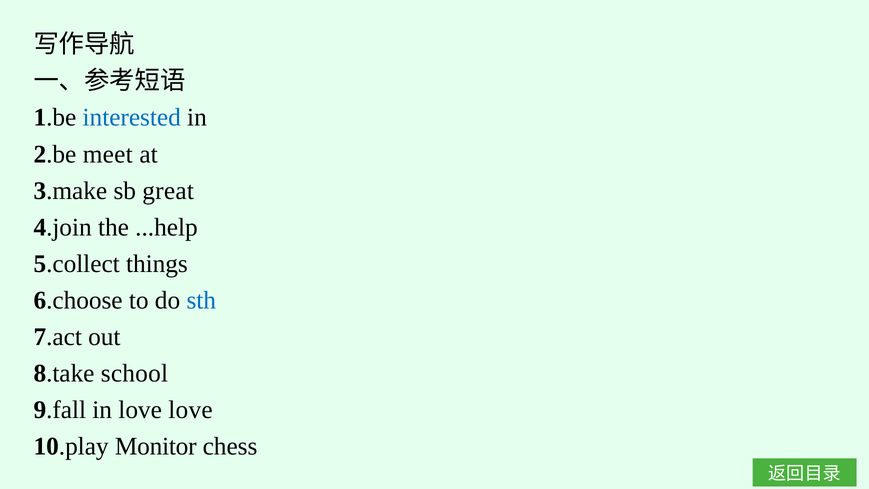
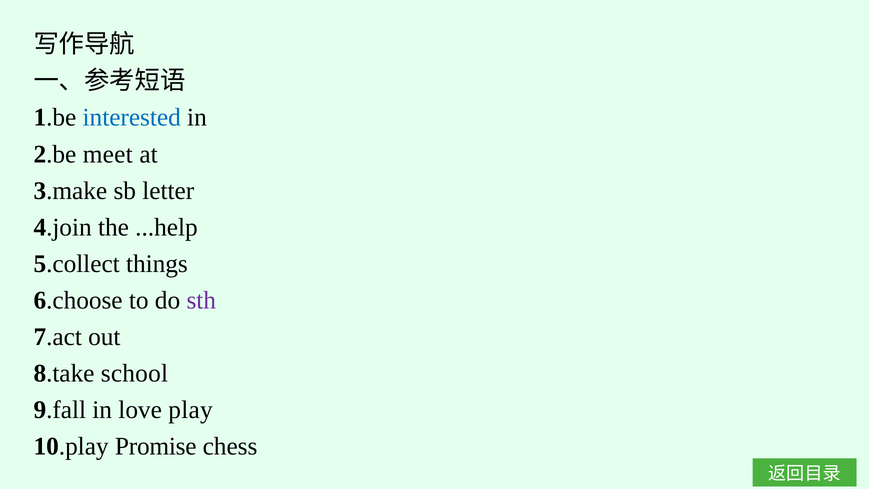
great: great -> letter (168, 191)
sth colour: blue -> purple (201, 300)
love love: love -> play (191, 410)
Monitor: Monitor -> Promise (156, 446)
